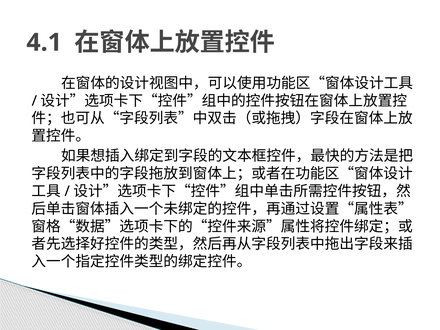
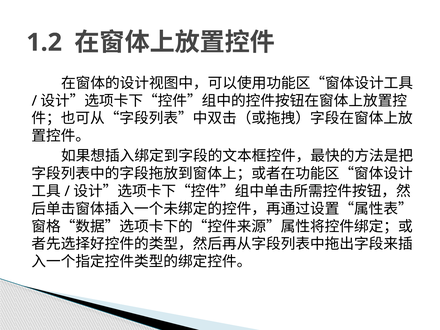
4.1: 4.1 -> 1.2 (44, 42)
